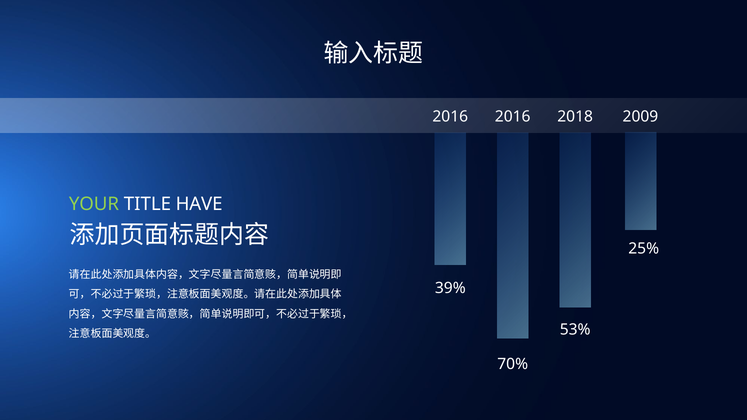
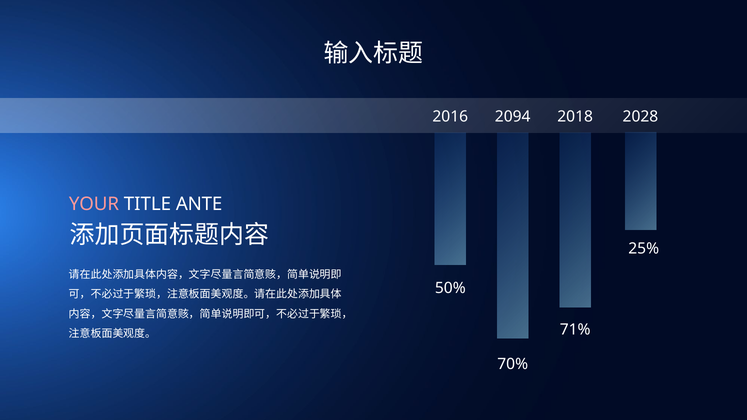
2016 2016: 2016 -> 2094 (513, 116)
2009: 2009 -> 2028 (640, 117)
YOUR colour: light green -> pink (94, 204)
HAVE: HAVE -> ANTE (199, 204)
39%: 39% -> 50% (450, 288)
53%: 53% -> 71% (575, 330)
